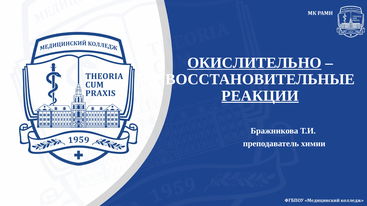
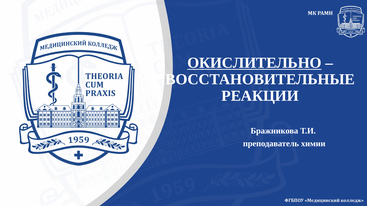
РЕАКЦИИ underline: present -> none (260, 96)
